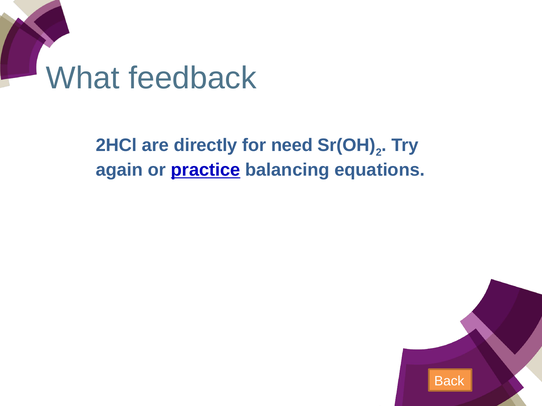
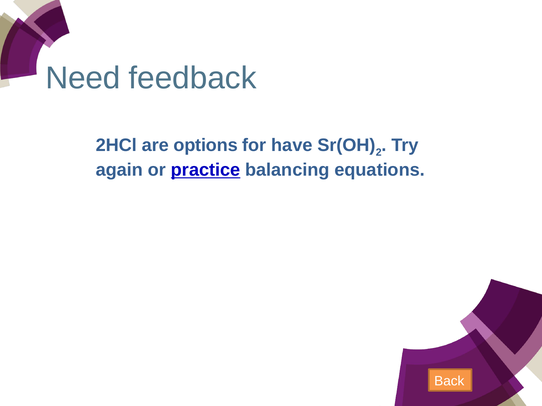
What: What -> Need (83, 78)
directly: directly -> options (206, 146)
need: need -> have (292, 146)
